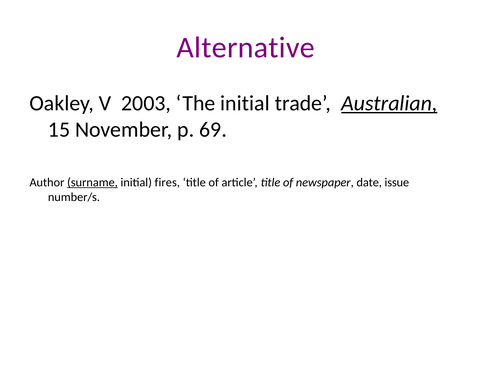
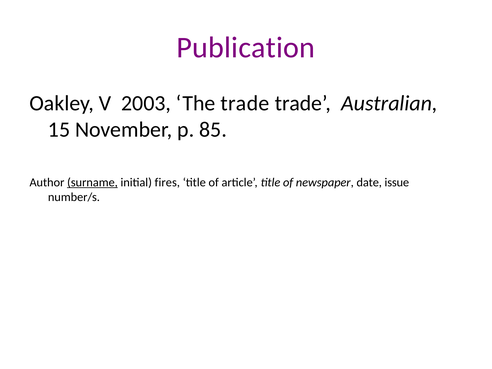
Alternative: Alternative -> Publication (246, 48)
The initial: initial -> trade (245, 103)
Australian underline: present -> none (389, 103)
69: 69 -> 85 (213, 129)
